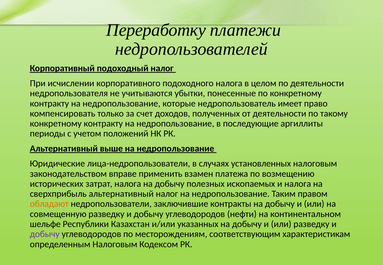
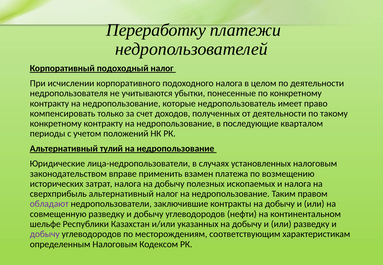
аргиллиты: аргиллиты -> кварталом (302, 124)
выше: выше -> тулий (111, 149)
обладают colour: orange -> purple (49, 204)
